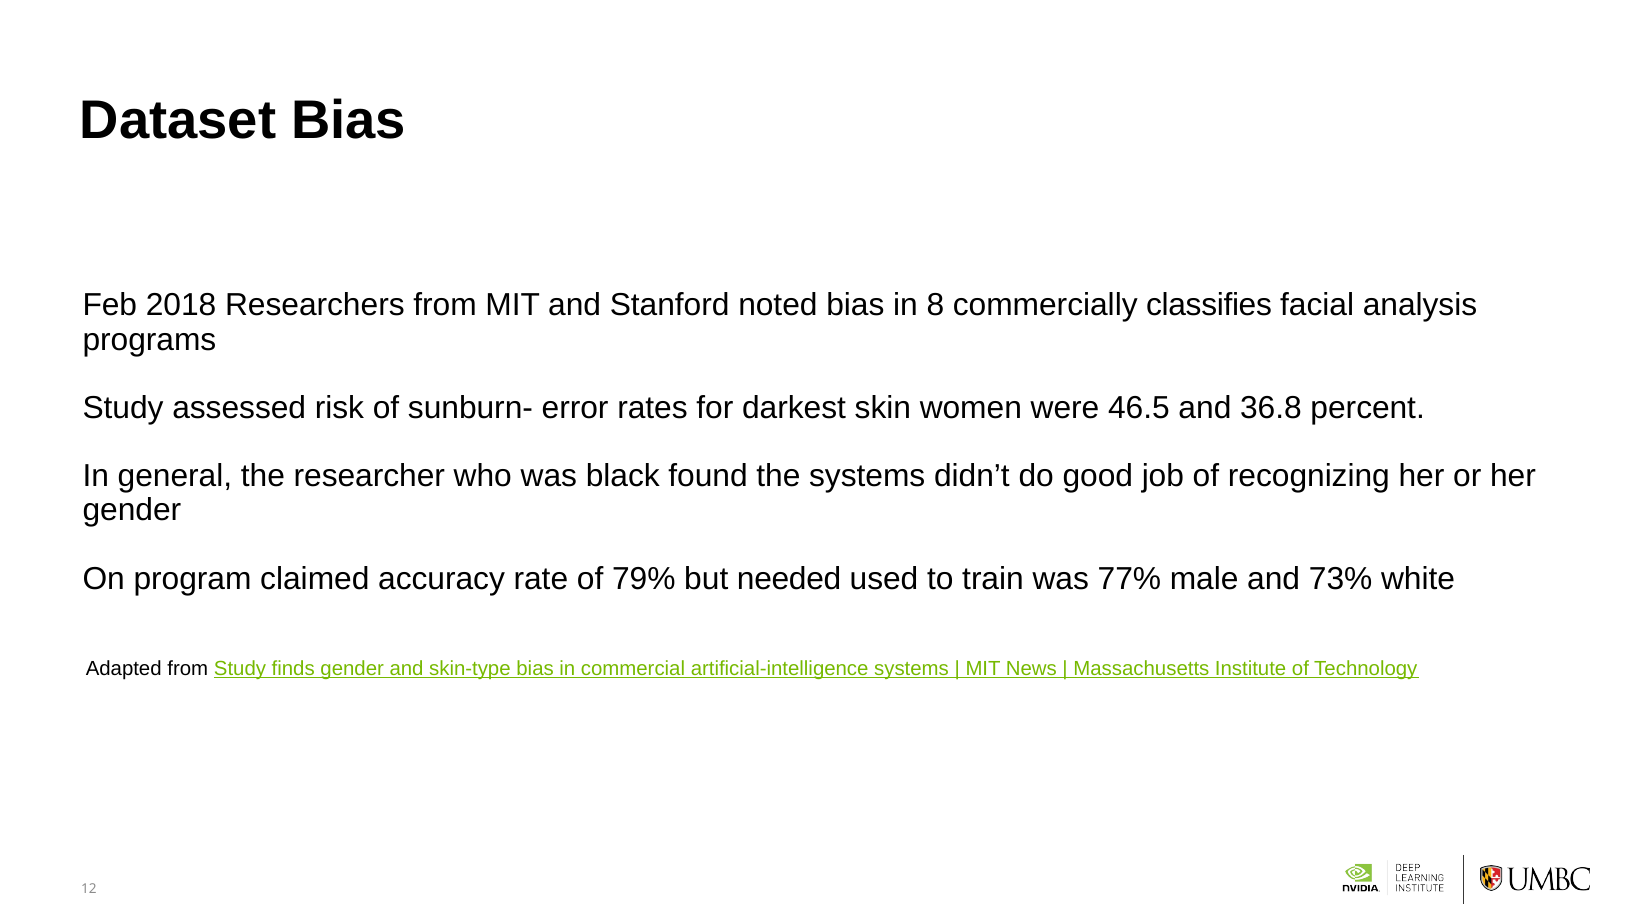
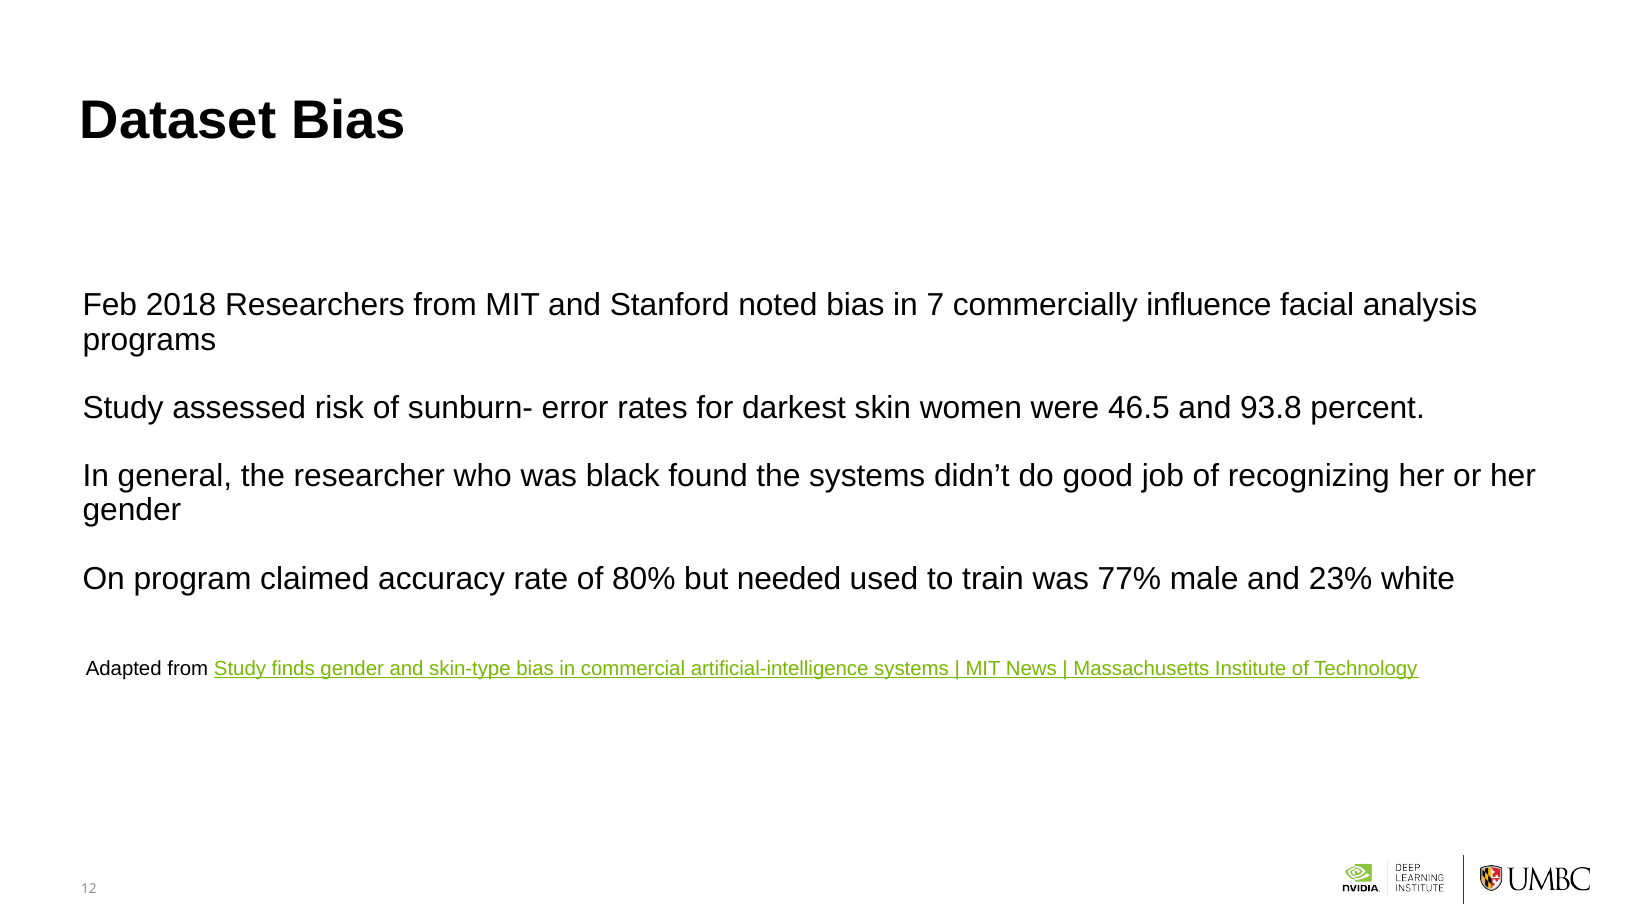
8: 8 -> 7 (935, 305)
classifies: classifies -> influence (1209, 305)
36.8: 36.8 -> 93.8 (1271, 408)
79%: 79% -> 80% (644, 579)
73%: 73% -> 23% (1341, 579)
